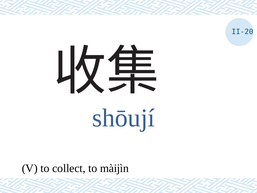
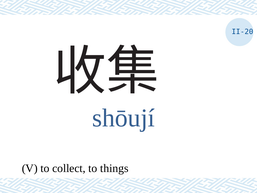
màijìn: màijìn -> things (114, 168)
